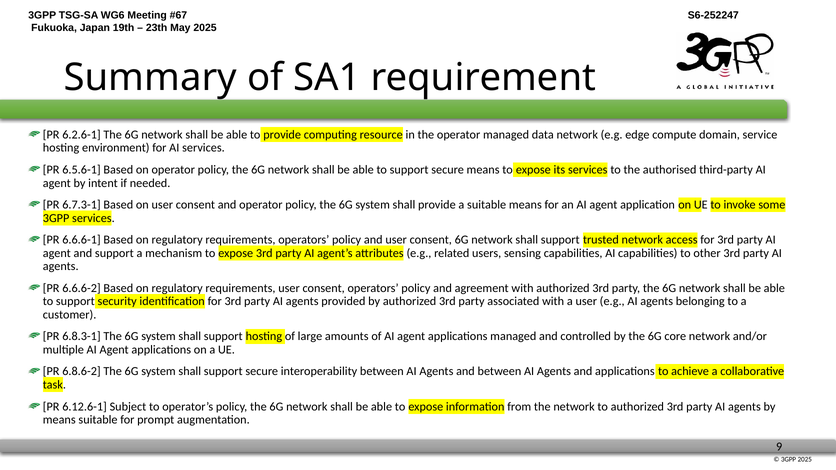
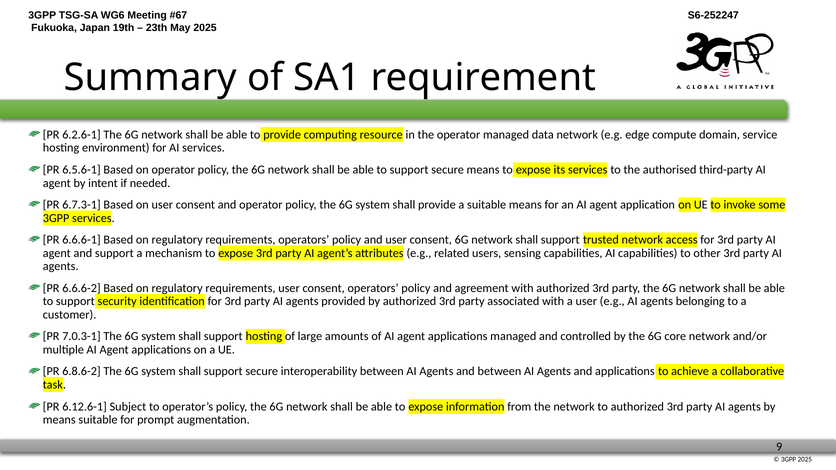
6.8.3-1: 6.8.3-1 -> 7.0.3-1 (81, 337)
